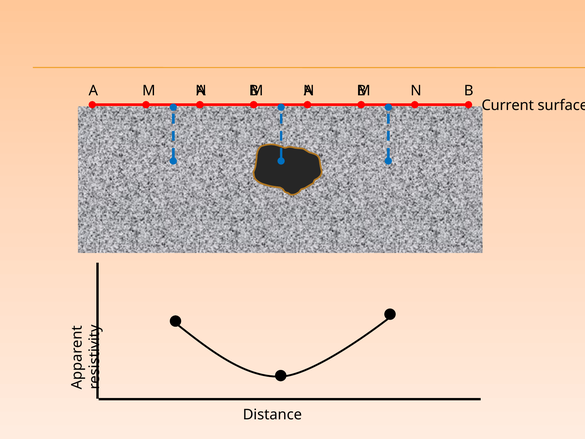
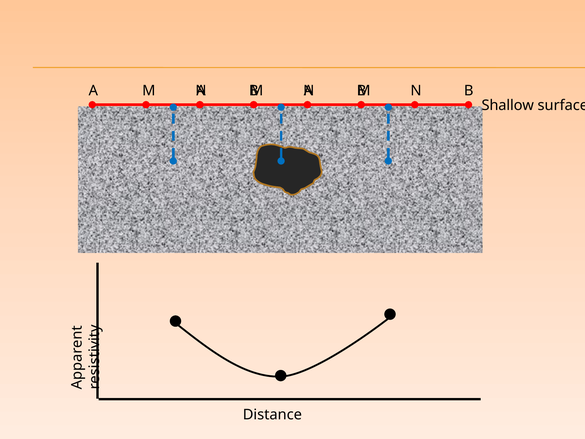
Current: Current -> Shallow (508, 105)
